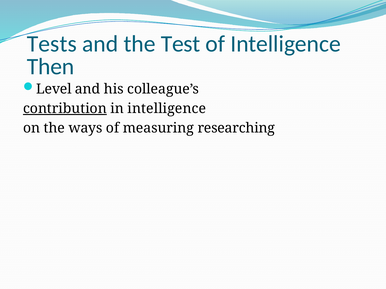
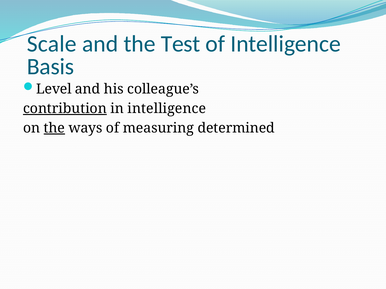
Tests: Tests -> Scale (52, 44)
Then: Then -> Basis (50, 67)
the underline: none -> present (54, 128)
researching: researching -> determined (236, 128)
